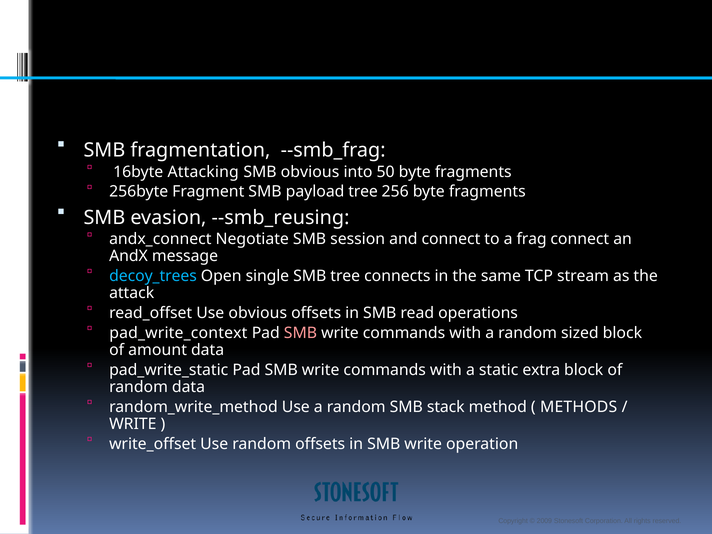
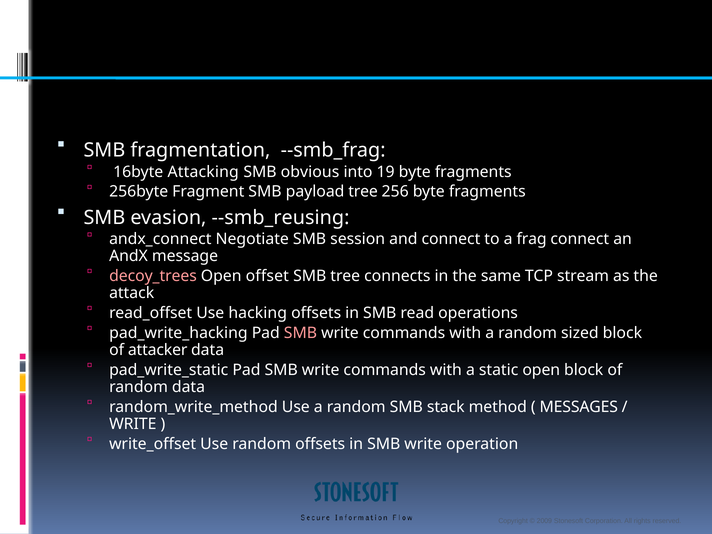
50: 50 -> 19 (386, 172)
decoy_trees colour: light blue -> pink (153, 276)
single: single -> offset (267, 276)
Use obvious: obvious -> hacking (258, 313)
pad_write_context: pad_write_context -> pad_write_hacking (178, 333)
amount: amount -> attacker (158, 350)
static extra: extra -> open (541, 370)
METHODS: METHODS -> MESSAGES (579, 407)
